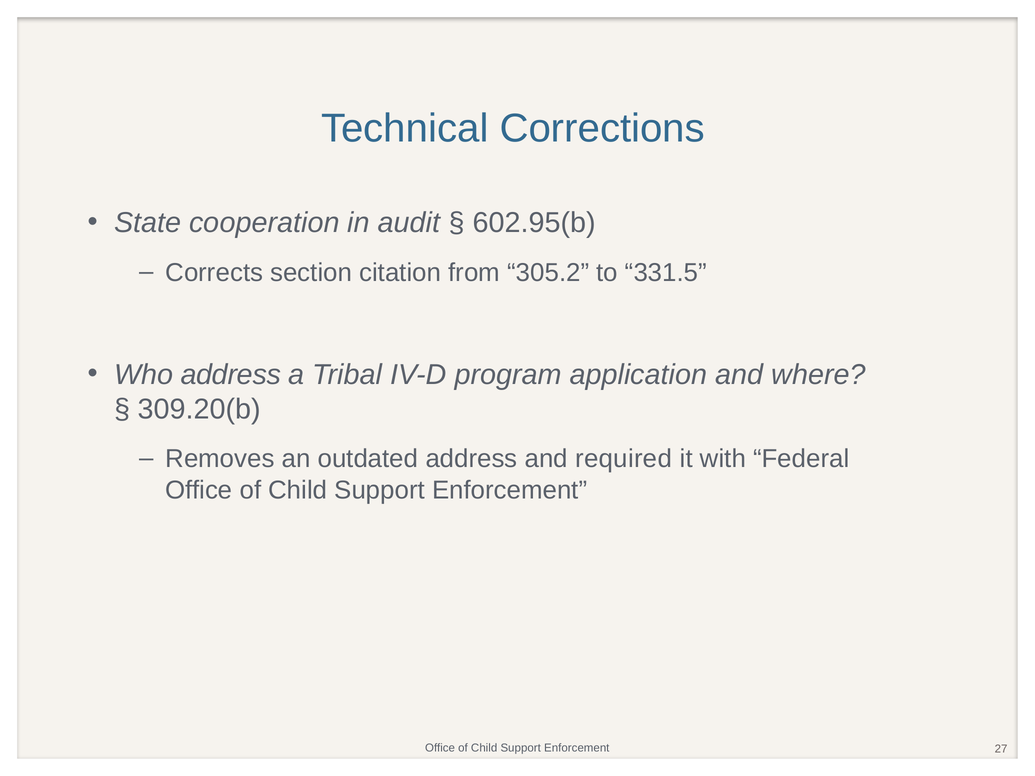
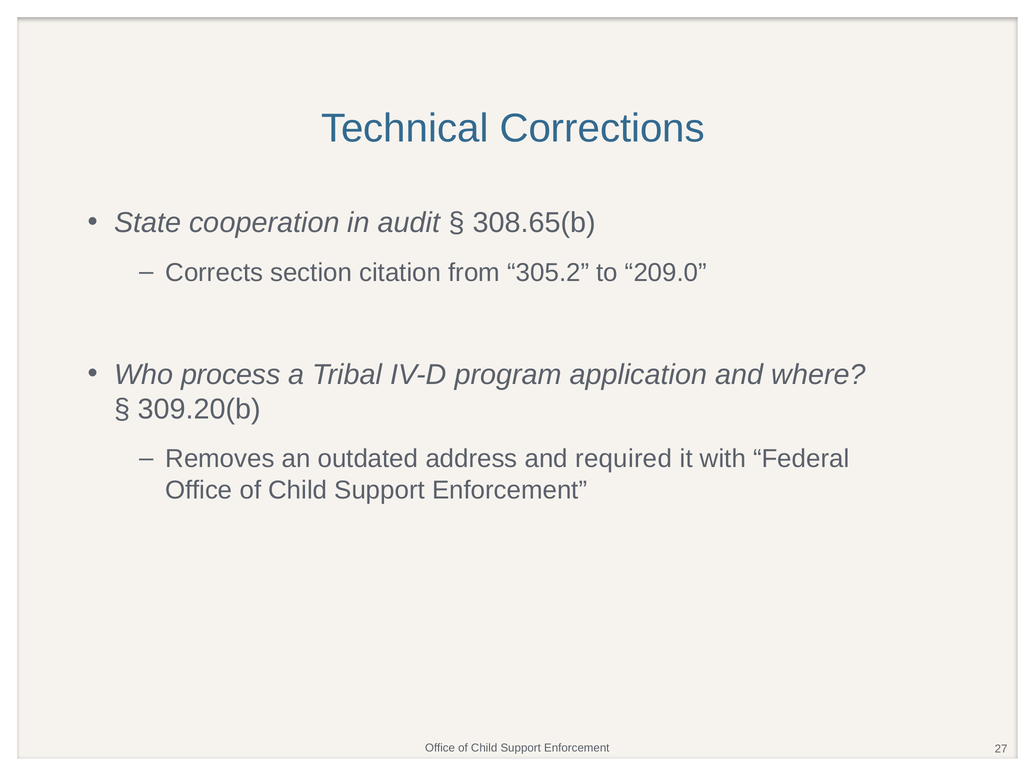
602.95(b: 602.95(b -> 308.65(b (534, 223)
331.5: 331.5 -> 209.0 (666, 273)
Who address: address -> process (231, 375)
